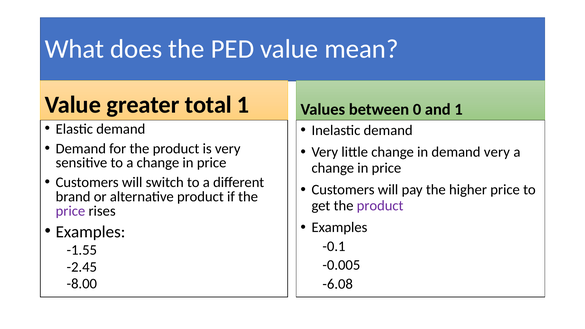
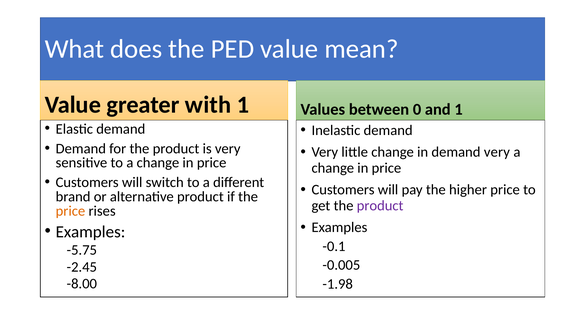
total: total -> with (208, 105)
price colour: purple -> orange (70, 211)
-1.55: -1.55 -> -5.75 (82, 250)
-6.08: -6.08 -> -1.98 (338, 284)
